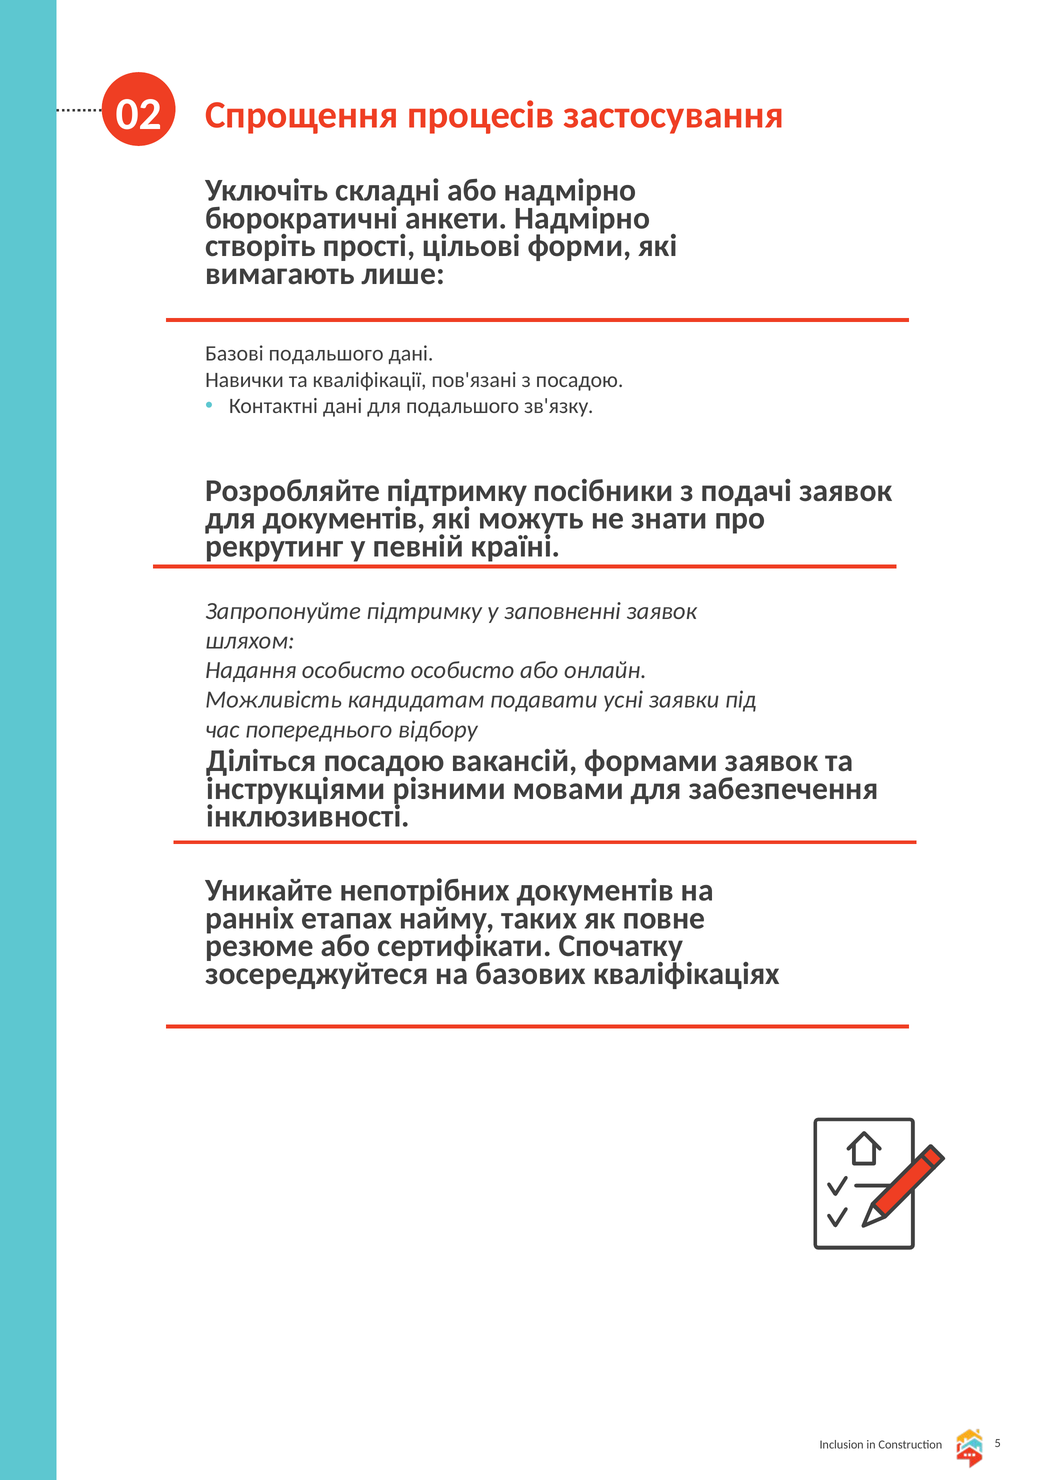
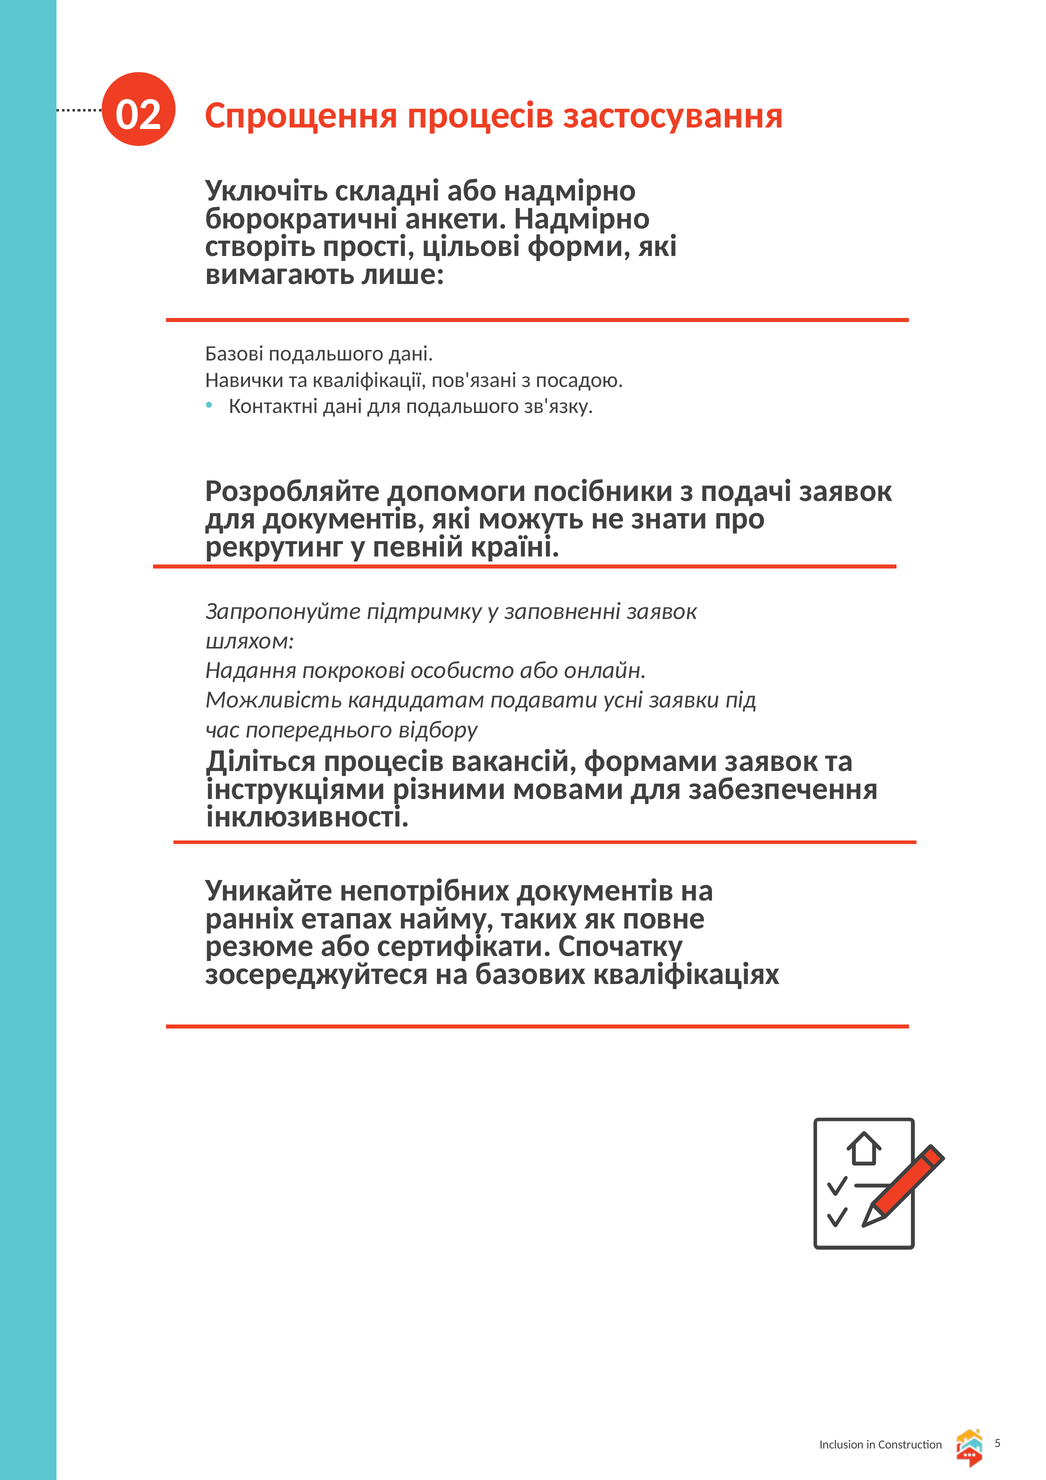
Розробляйте підтримку: підтримку -> допомоги (457, 491)
Надання особисто: особисто -> покрокові (353, 670)
Діліться посадою: посадою -> процесів (384, 761)
